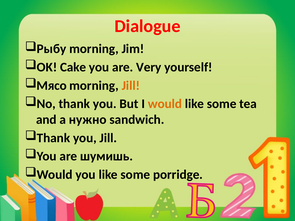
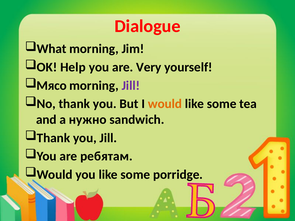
Рыбу: Рыбу -> What (52, 49)
Cake: Cake -> Help (73, 67)
Jill colour: orange -> purple (131, 86)
шумишь: шумишь -> ребятам (106, 156)
